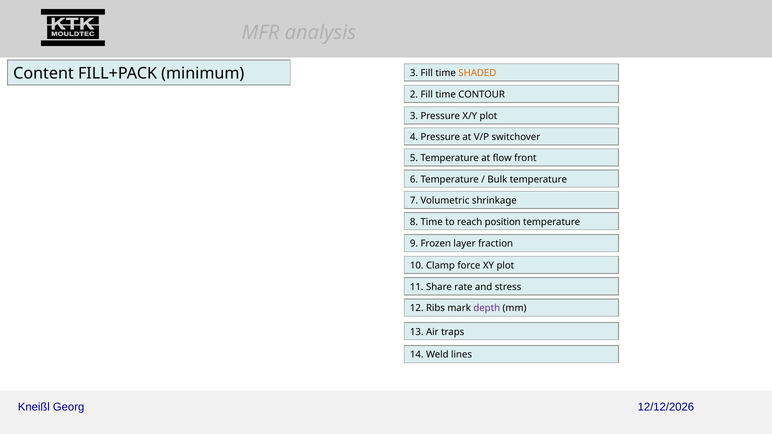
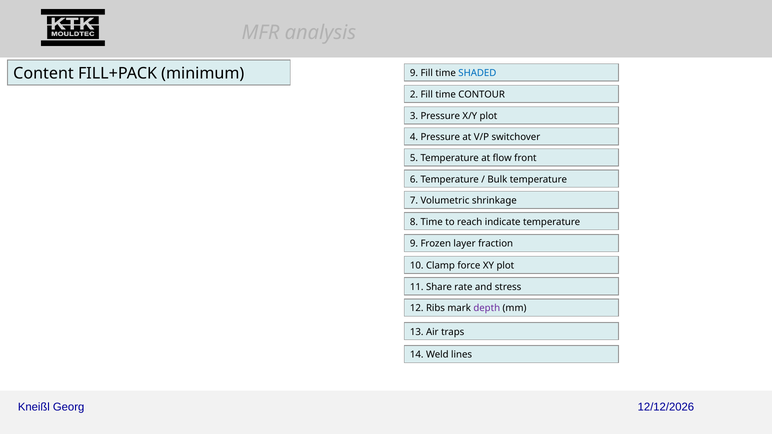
minimum 3: 3 -> 9 (414, 73)
SHADED colour: orange -> blue (477, 73)
position: position -> indicate (503, 222)
